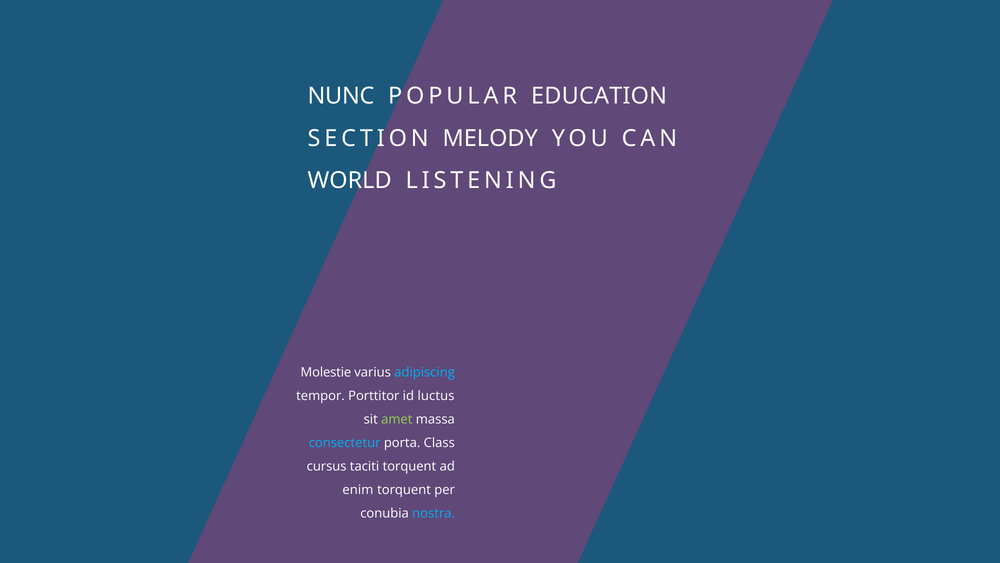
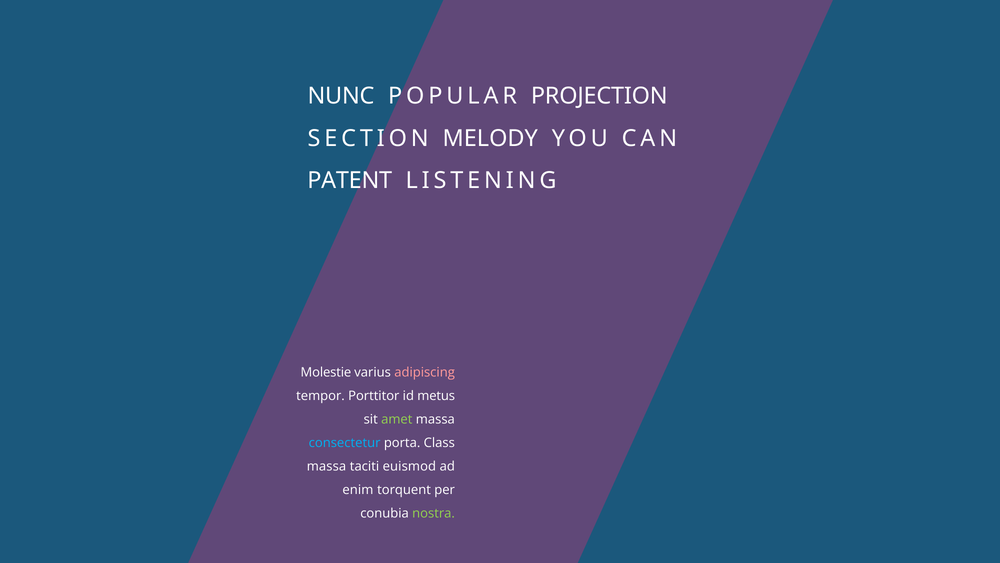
EDUCATION: EDUCATION -> PROJECTION (599, 96)
WORLD: WORLD -> PATENT (350, 180)
adipiscing colour: light blue -> pink (425, 372)
luctus: luctus -> metus (436, 396)
cursus: cursus -> massa (326, 466)
taciti torquent: torquent -> euismod (409, 466)
nostra colour: light blue -> light green (434, 513)
